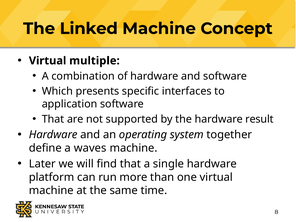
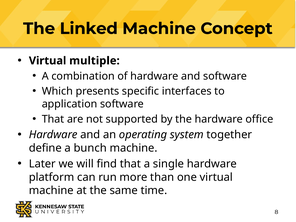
result: result -> office (259, 119)
waves: waves -> bunch (90, 148)
